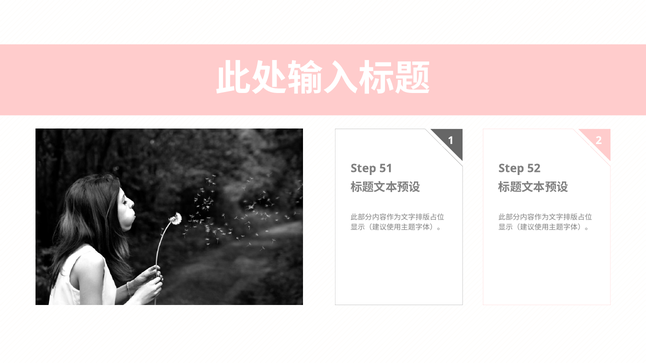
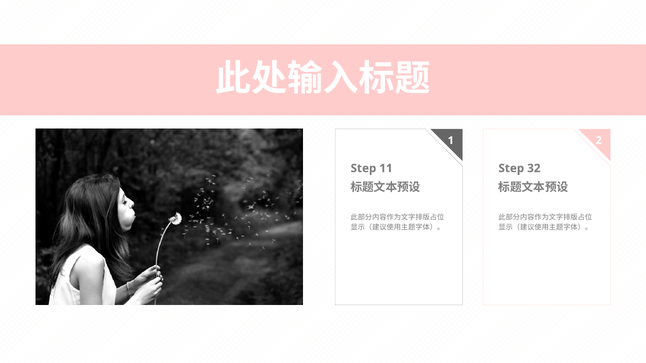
51: 51 -> 11 (386, 168)
52: 52 -> 32 (534, 168)
